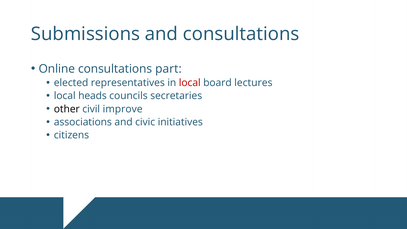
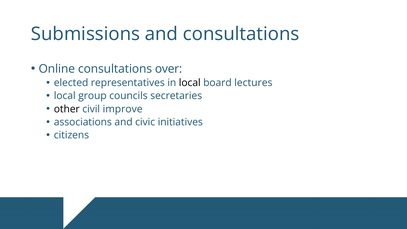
part: part -> over (169, 69)
local colour: red -> black (190, 83)
heads: heads -> group (92, 96)
